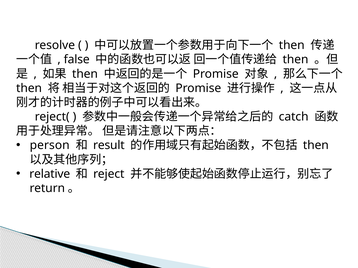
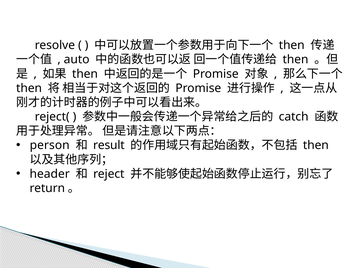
false: false -> auto (77, 60)
relative: relative -> header (50, 174)
